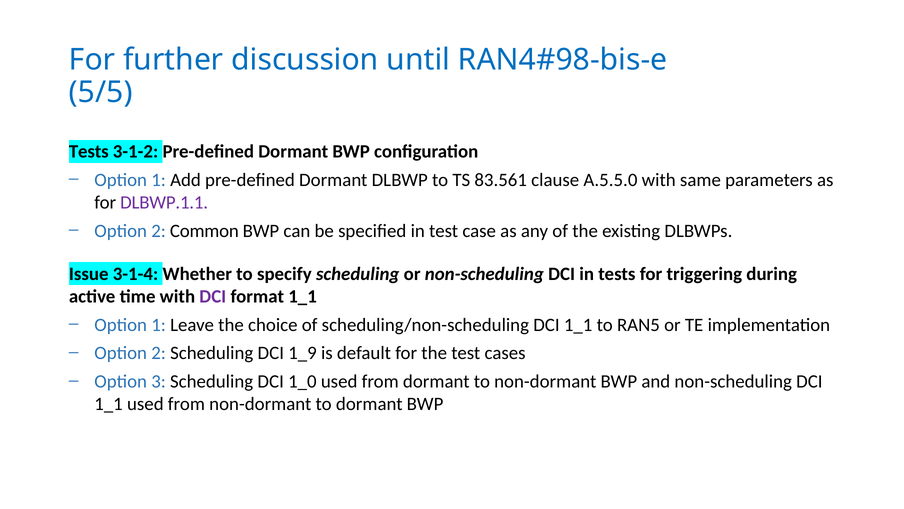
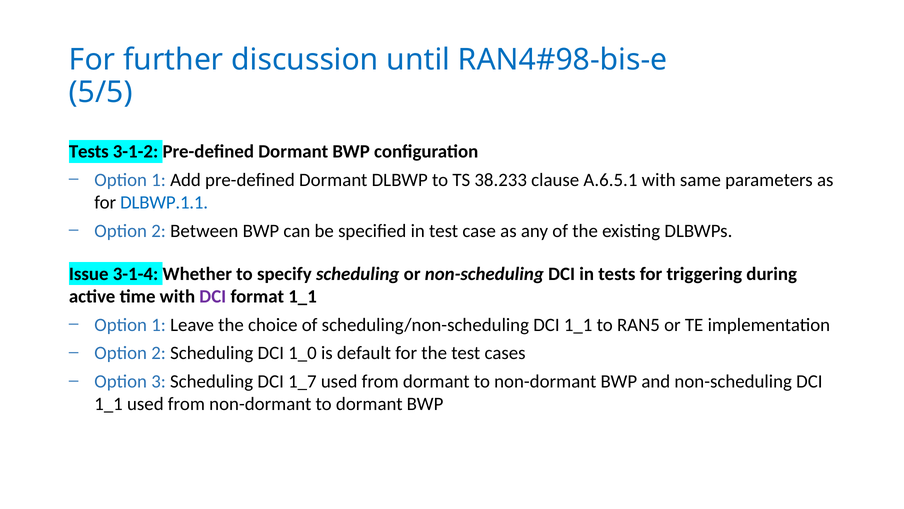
83.561: 83.561 -> 38.233 (501, 180)
A.5.5.0: A.5.5.0 -> A.6.5.1 (610, 180)
DLBWP.1.1 colour: purple -> blue (164, 202)
Common: Common -> Between (204, 231)
1_9: 1_9 -> 1_0 (302, 353)
1_0: 1_0 -> 1_7 (302, 381)
